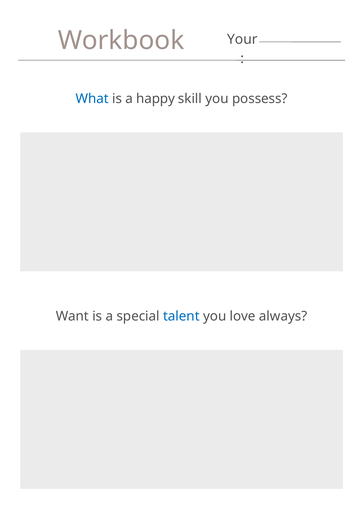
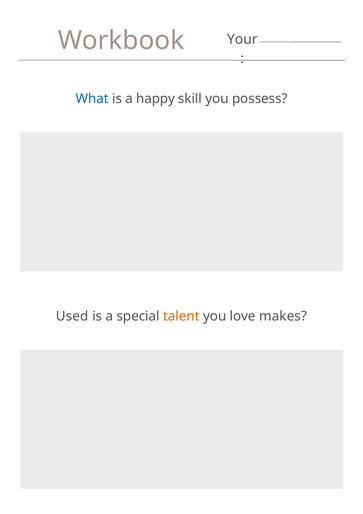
Want: Want -> Used (72, 316)
talent colour: blue -> orange (181, 316)
always: always -> makes (283, 316)
